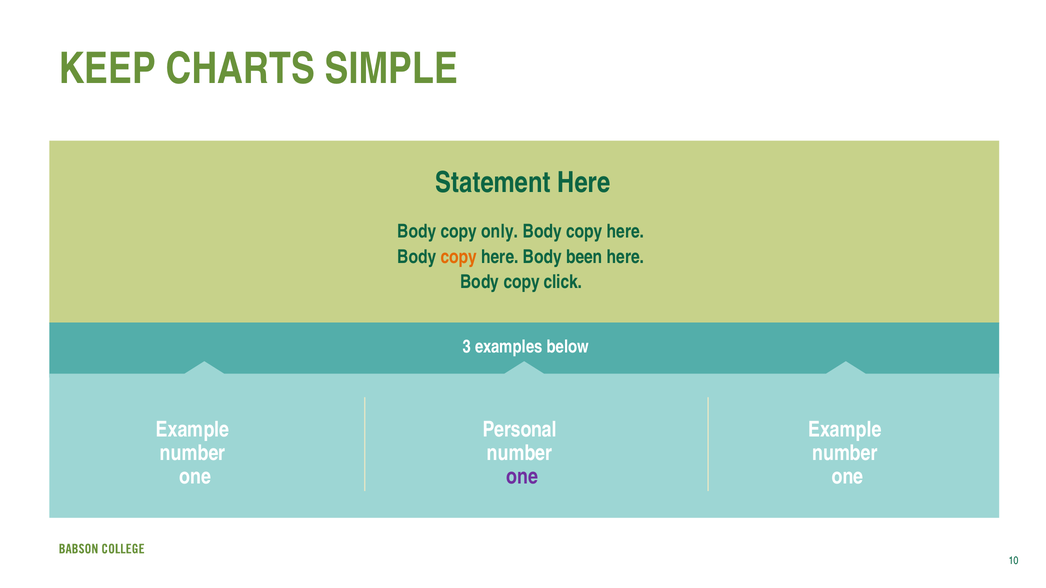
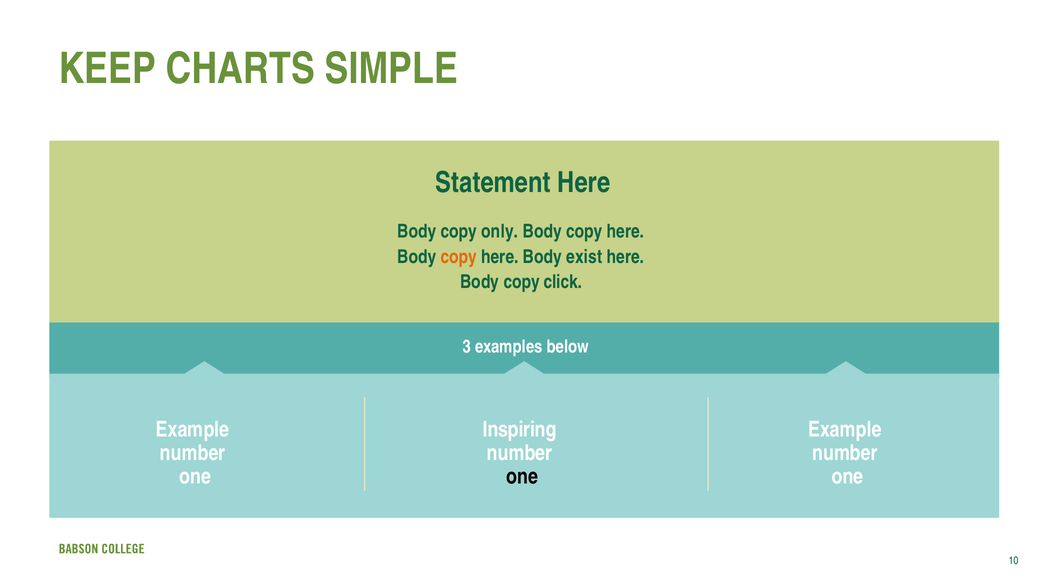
been: been -> exist (584, 257)
Personal: Personal -> Inspiring (520, 430)
one colour: purple -> black (522, 477)
